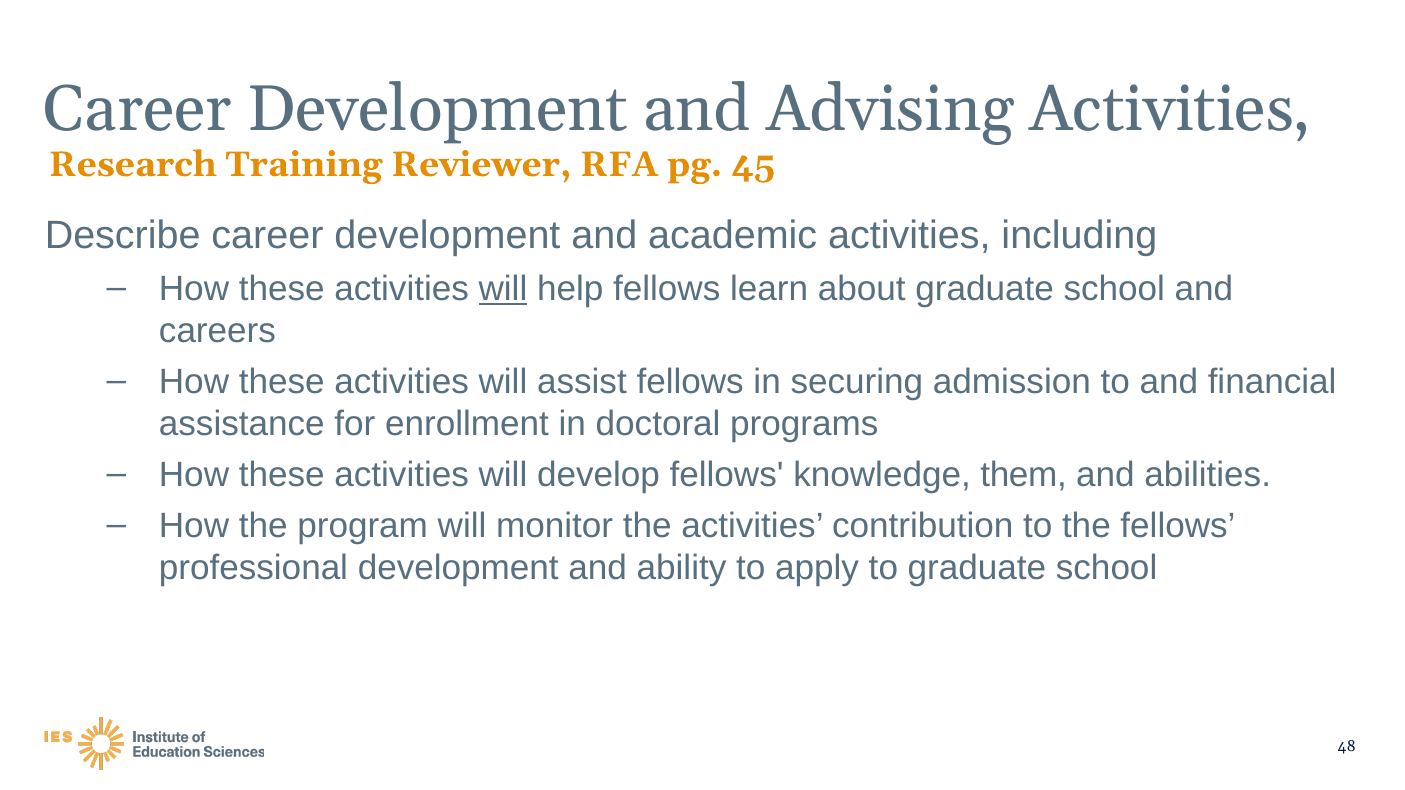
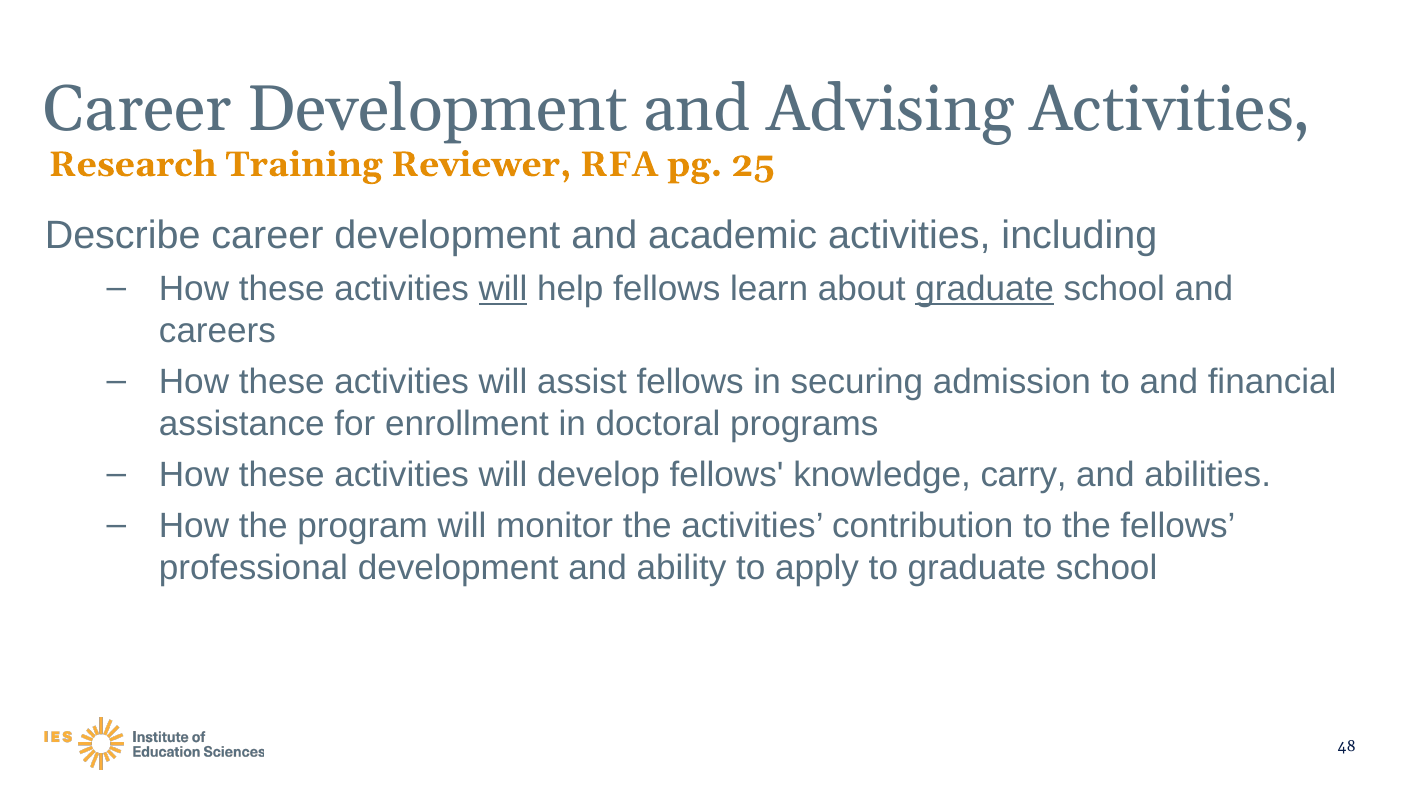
45: 45 -> 25 (753, 164)
graduate underline: none -> present (985, 289)
them: them -> carry (1024, 475)
